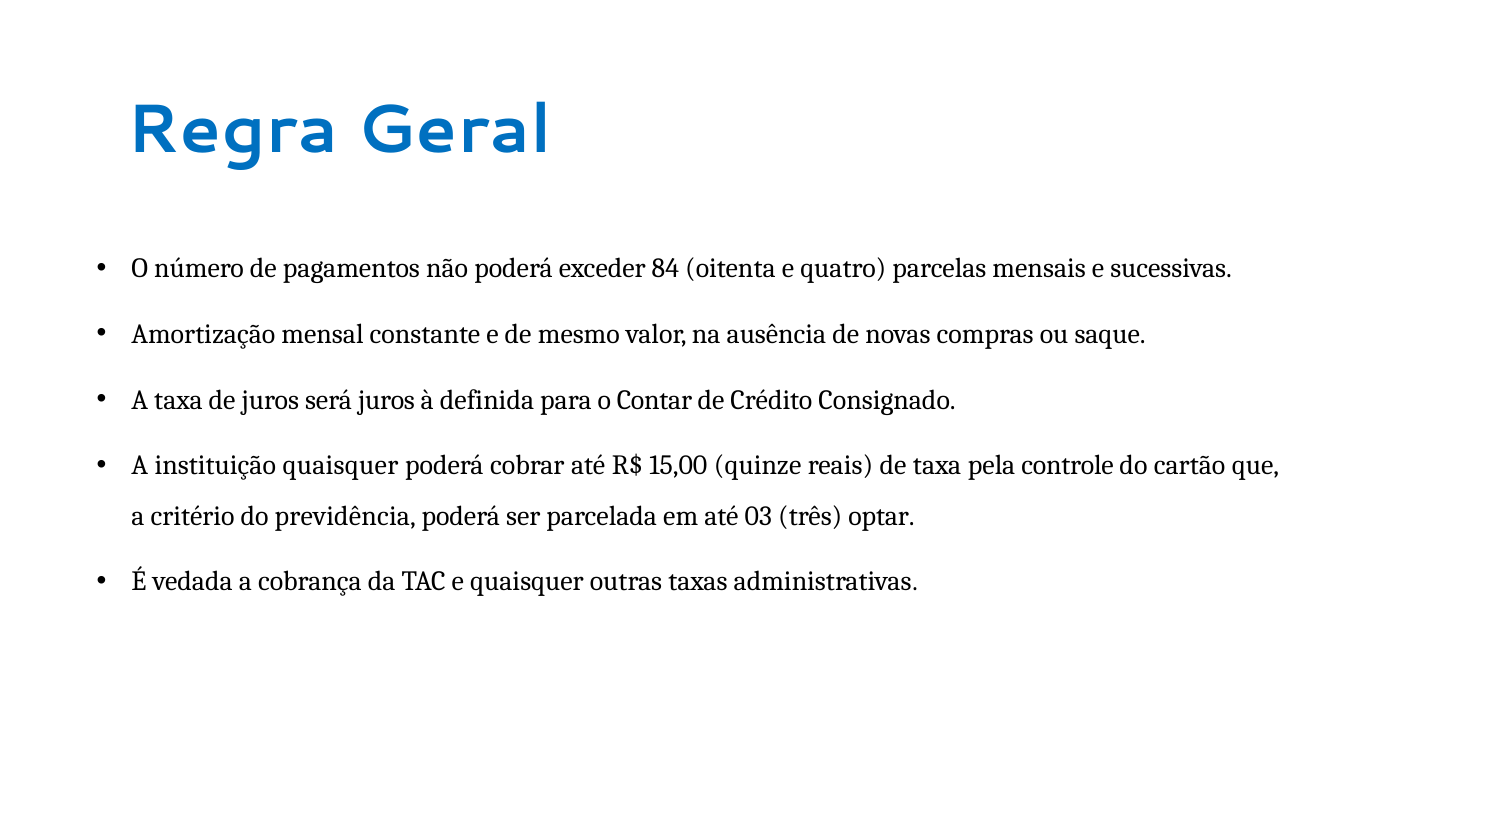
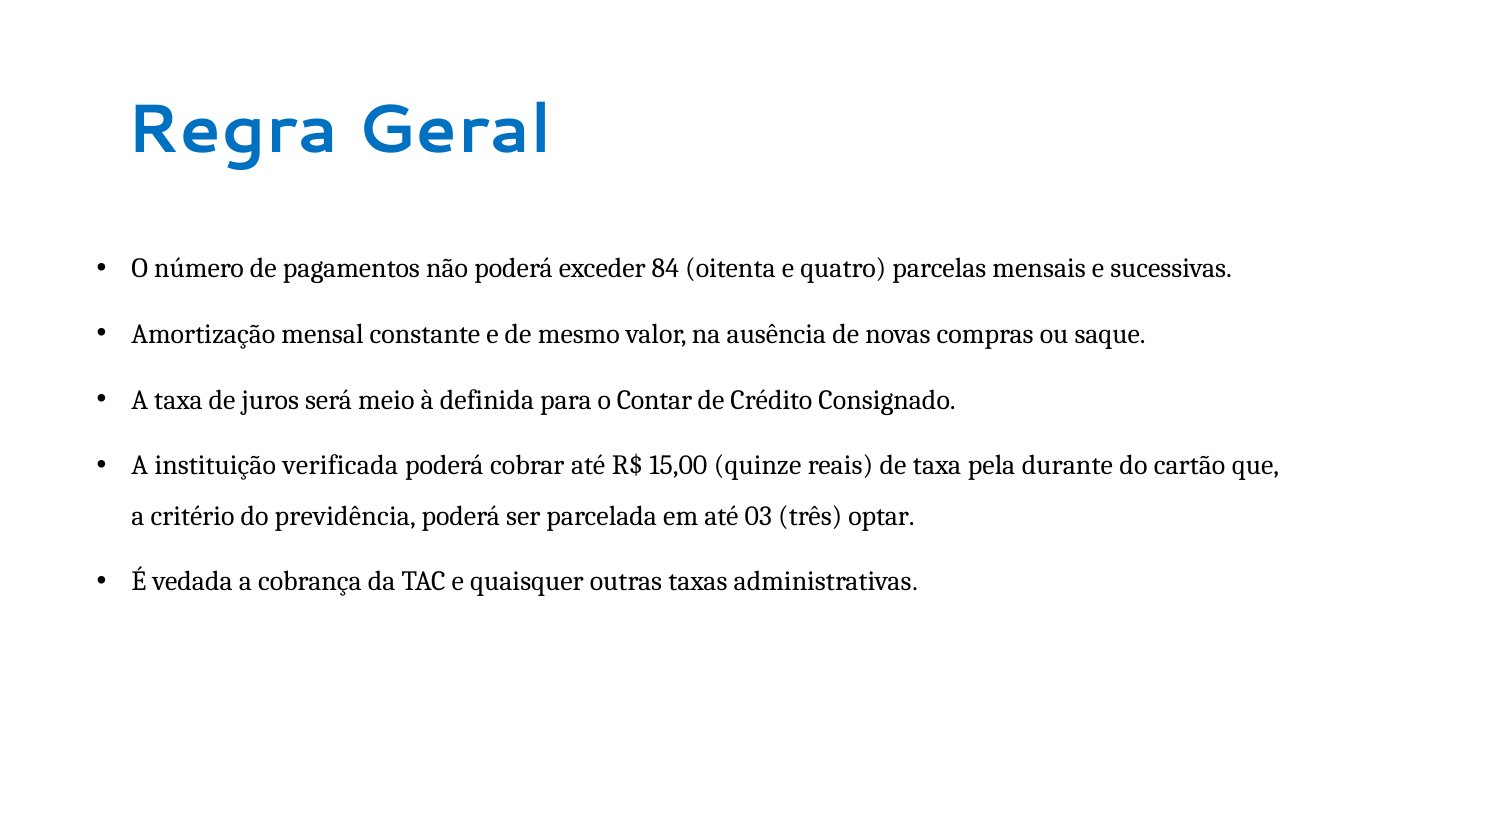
será juros: juros -> meio (386, 400)
instituição quaisquer: quaisquer -> verificada (340, 466)
controle: controle -> durante (1067, 466)
